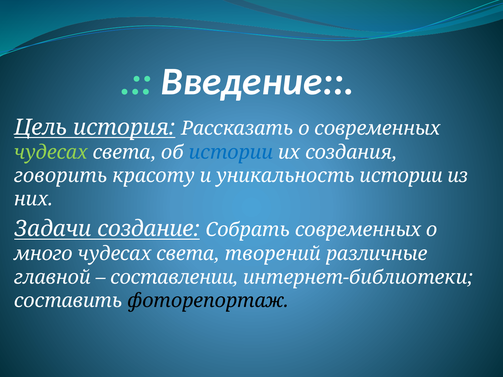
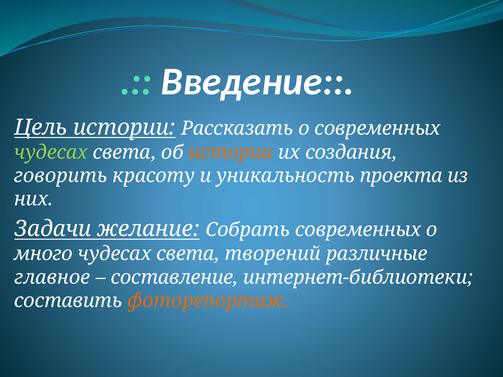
Цель история: история -> истории (124, 128)
истории colour: blue -> orange (231, 152)
уникальность истории: истории -> проекта (401, 176)
создание: создание -> желание (148, 229)
главной: главной -> главное (52, 277)
составлении: составлении -> составление (174, 277)
фоторепортаж colour: black -> orange (208, 301)
